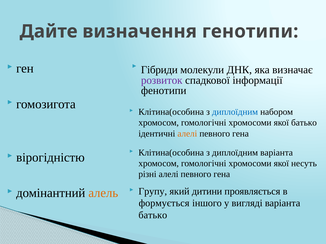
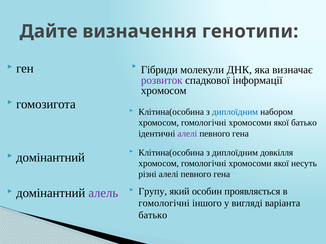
фенотипи: фенотипи -> хромосом (164, 91)
алелі colour: orange -> purple (187, 134)
диплоїдним варіанта: варіанта -> довкілля (277, 153)
вірогідністю: вірогідністю -> домінантний (51, 158)
дитини: дитини -> особин (207, 192)
алель colour: orange -> purple (103, 193)
формується: формується -> гомологічні (164, 204)
